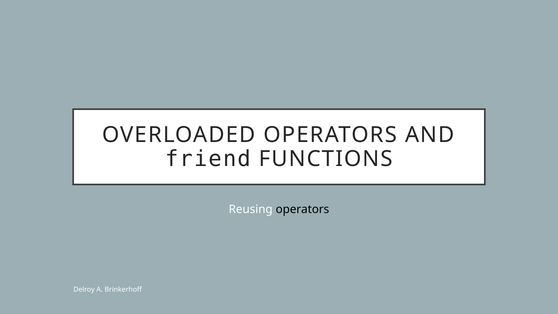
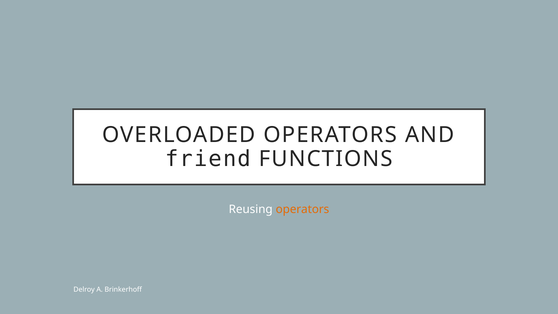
operators colour: black -> orange (302, 209)
